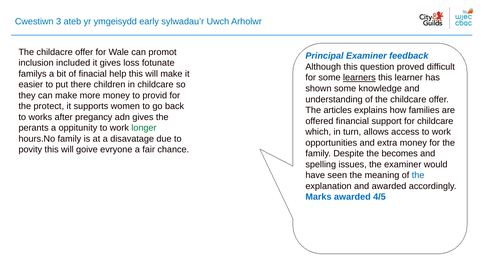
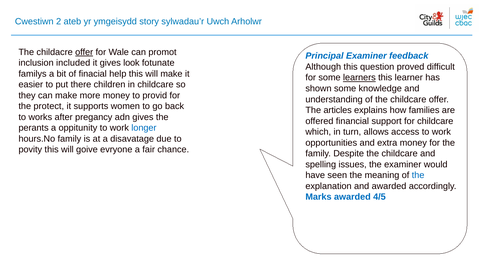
3: 3 -> 2 (59, 22)
early: early -> story (149, 22)
offer underline: none -> present (84, 52)
loss: loss -> look (131, 63)
longer colour: green -> blue (144, 128)
Despite the becomes: becomes -> childcare (400, 154)
